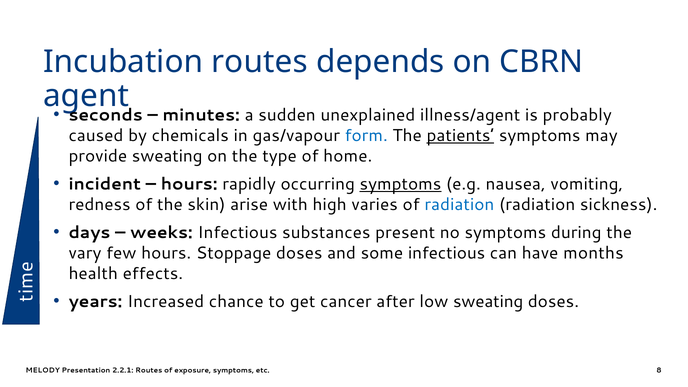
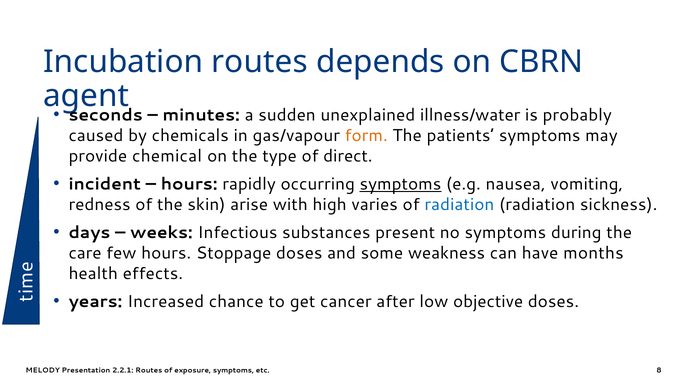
illness/agent: illness/agent -> illness/water (470, 115)
form colour: blue -> orange (366, 136)
patients underline: present -> none (460, 136)
provide sweating: sweating -> chemical (167, 156)
home: home -> direct (348, 156)
vary: vary -> care (85, 253)
some infectious: infectious -> weakness (447, 253)
low sweating: sweating -> objective (488, 302)
